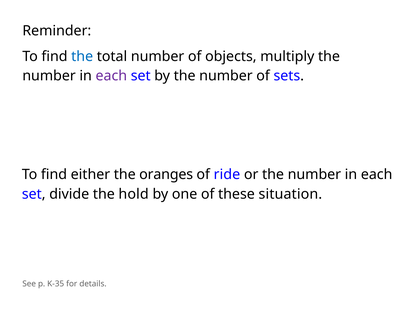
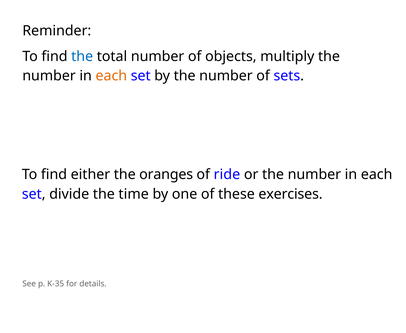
each colour: purple -> orange (111, 76)
hold: hold -> time (134, 194)
situation: situation -> exercises (291, 194)
